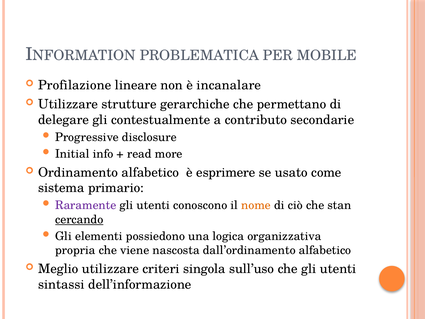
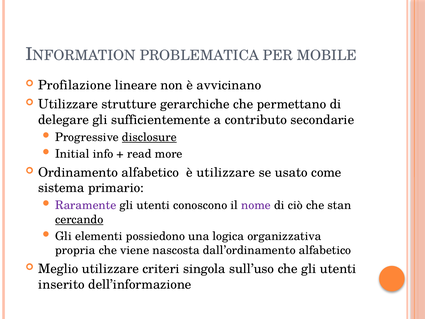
incanalare: incanalare -> avvicinano (229, 85)
contestualmente: contestualmente -> sufficientemente (161, 120)
disclosure underline: none -> present (149, 137)
è esprimere: esprimere -> utilizzare (226, 172)
nome colour: orange -> purple (256, 205)
sintassi: sintassi -> inserito (61, 284)
